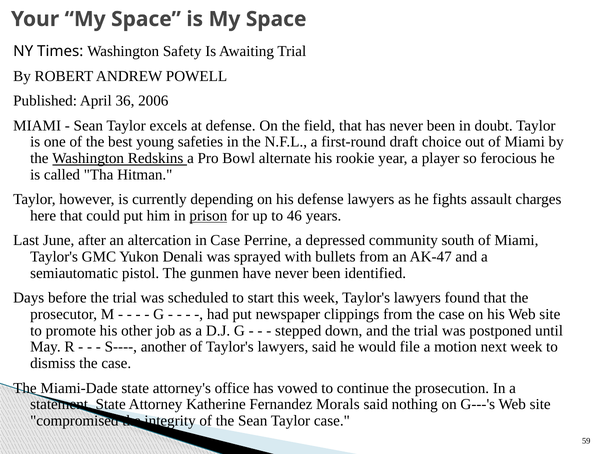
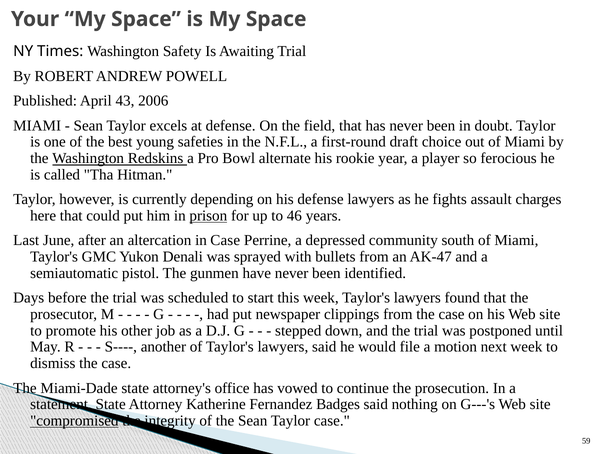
36: 36 -> 43 (125, 101)
Morals: Morals -> Badges (338, 404)
compromised underline: none -> present (74, 421)
